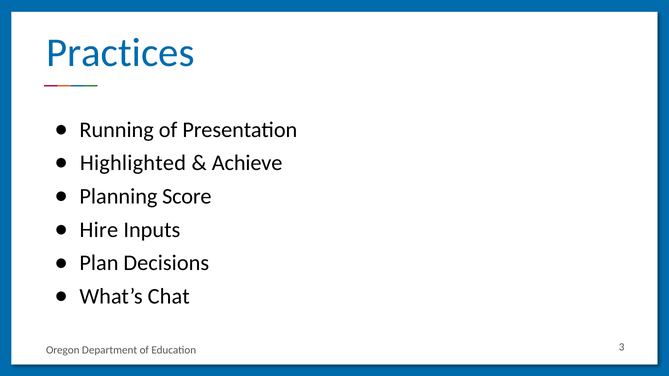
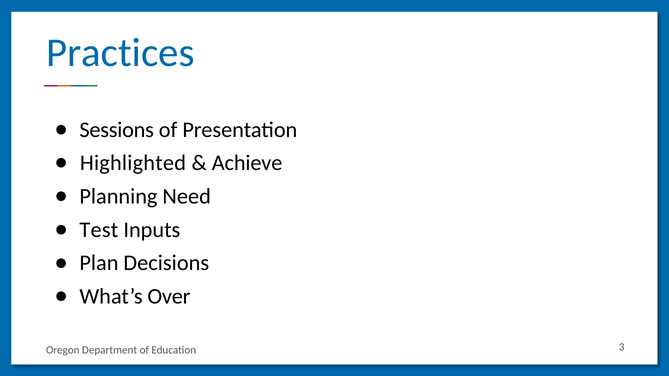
Running: Running -> Sessions (117, 130)
Score: Score -> Need (187, 197)
Hire: Hire -> Test (99, 230)
Chat: Chat -> Over (169, 297)
